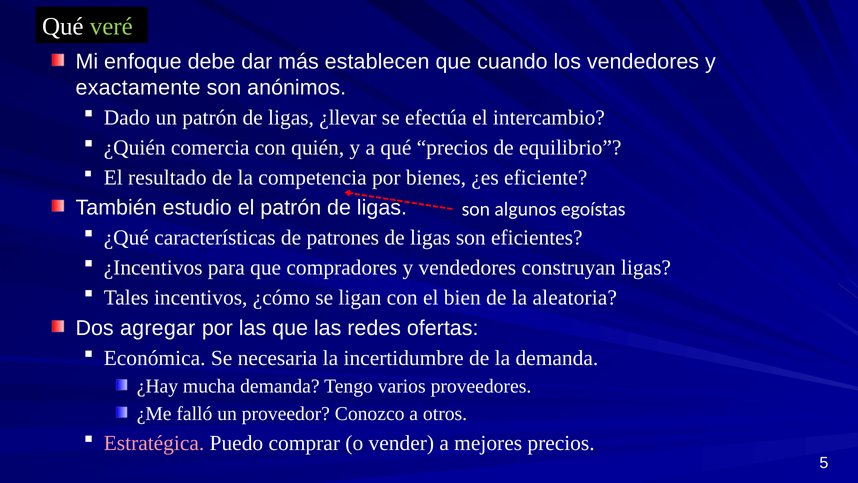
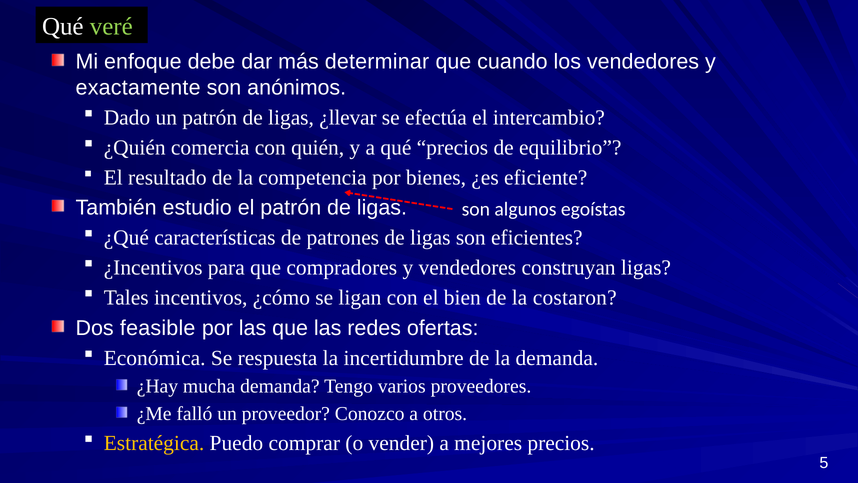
establecen: establecen -> determinar (377, 62)
aleatoria: aleatoria -> costaron (575, 298)
agregar: agregar -> feasible (158, 328)
necesaria: necesaria -> respuesta (278, 358)
Estratégica colour: pink -> yellow (154, 443)
